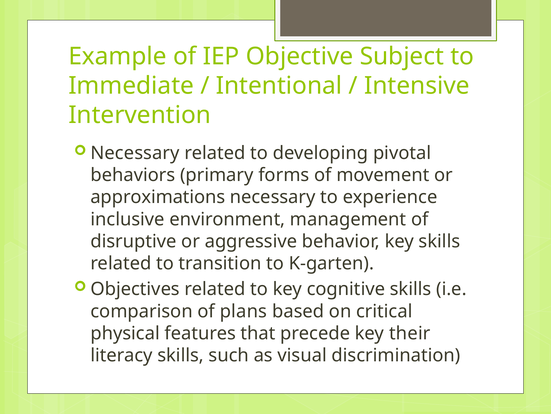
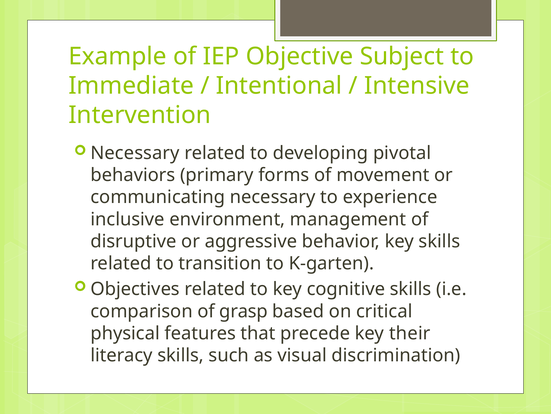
approximations: approximations -> communicating (158, 197)
plans: plans -> grasp (244, 311)
